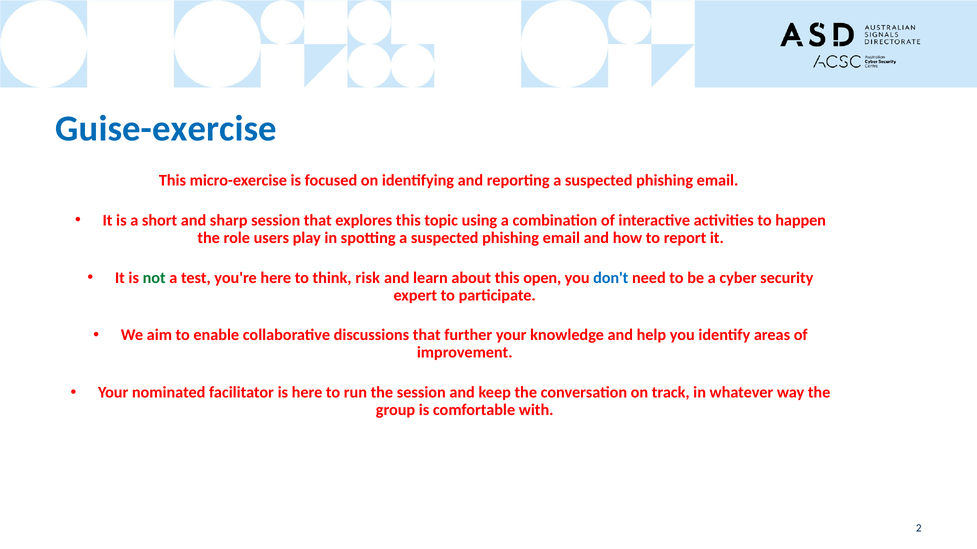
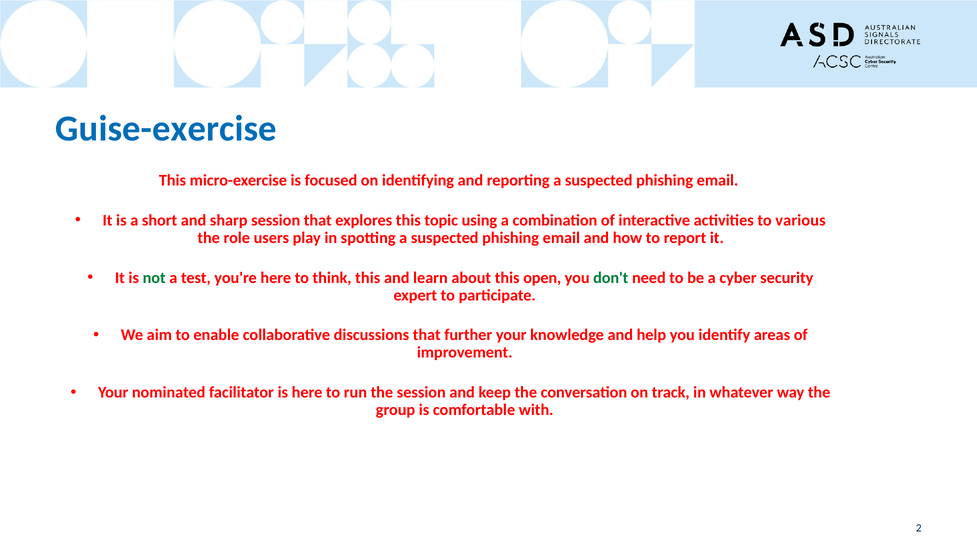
happen: happen -> various (801, 220)
think risk: risk -> this (368, 278)
don't colour: blue -> green (611, 278)
